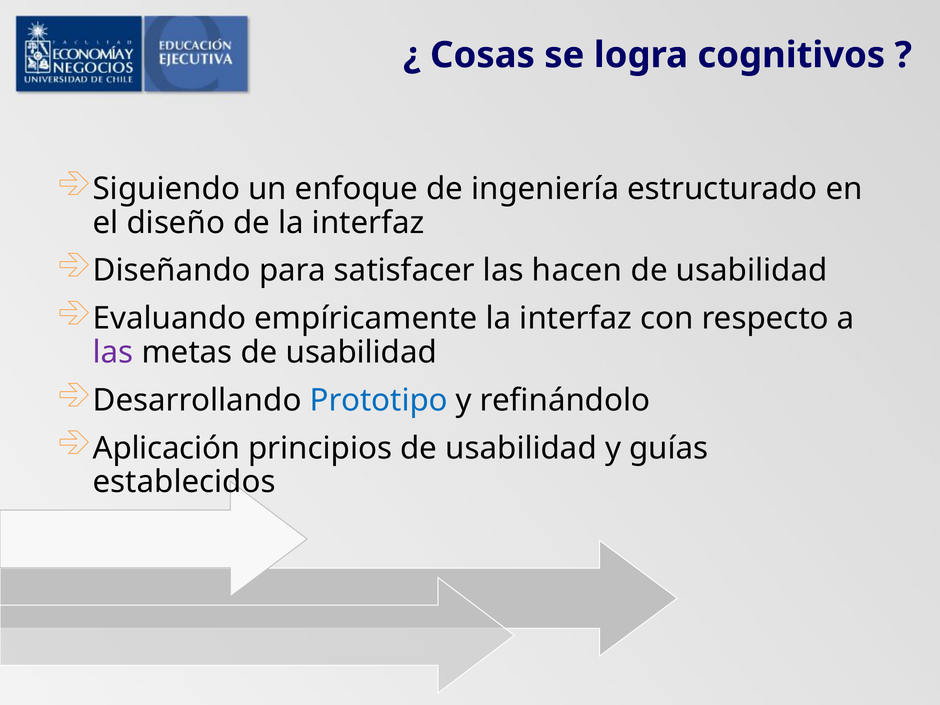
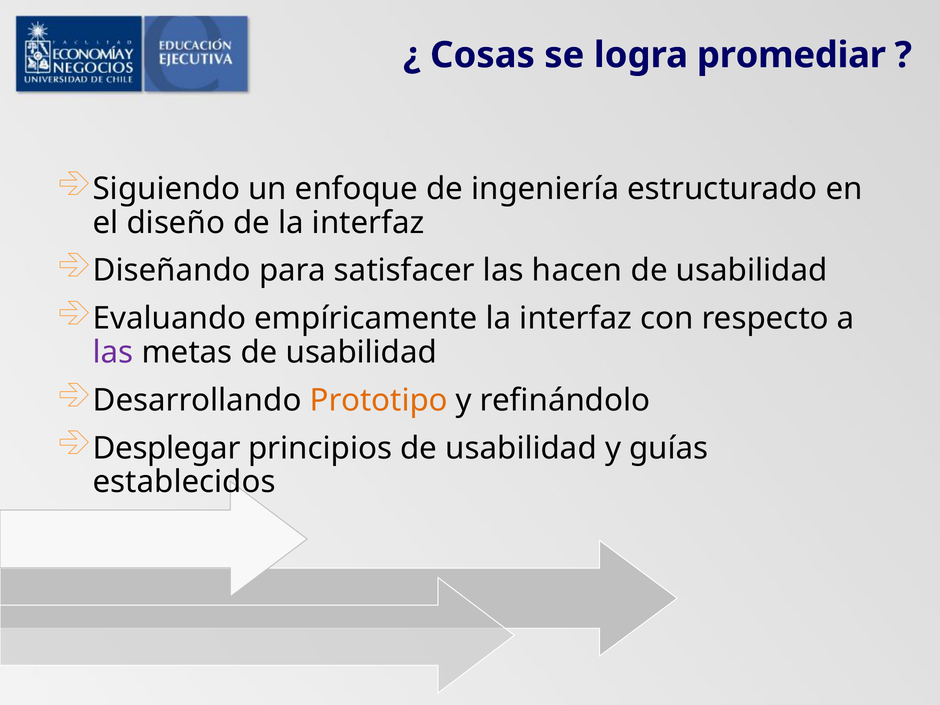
cognitivos: cognitivos -> promediar (791, 55)
Prototipo colour: blue -> orange (379, 400)
Aplicación: Aplicación -> Desplegar (167, 448)
